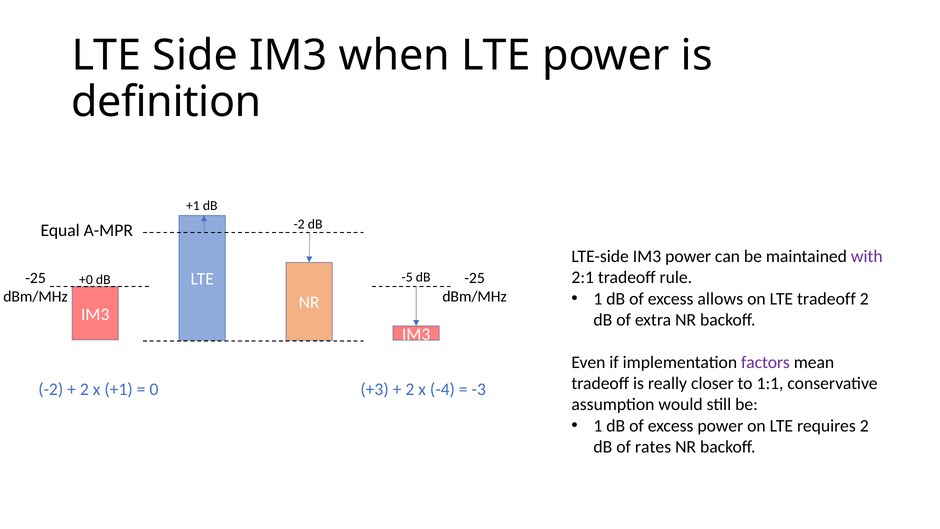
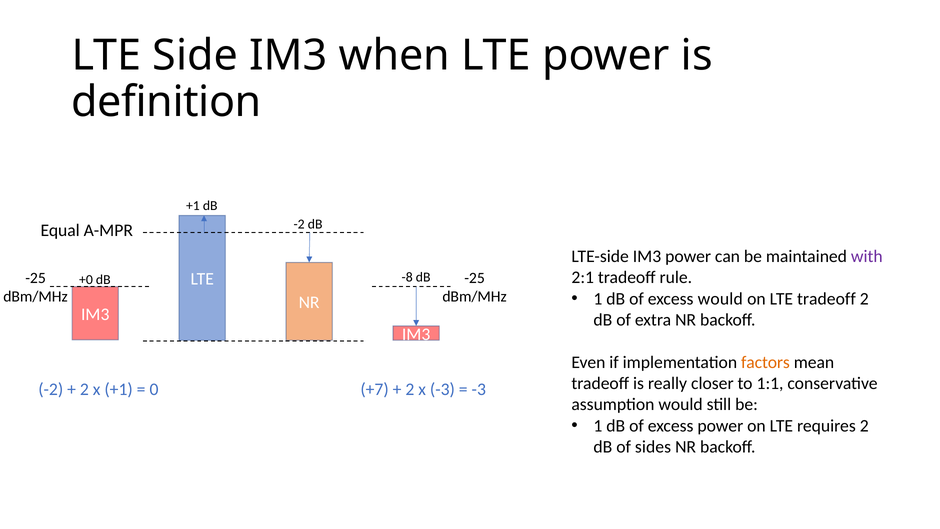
-5: -5 -> -8 (407, 277)
excess allows: allows -> would (720, 299)
factors colour: purple -> orange (765, 362)
+3: +3 -> +7 (375, 389)
x -4: -4 -> -3 (442, 389)
rates: rates -> sides (653, 447)
